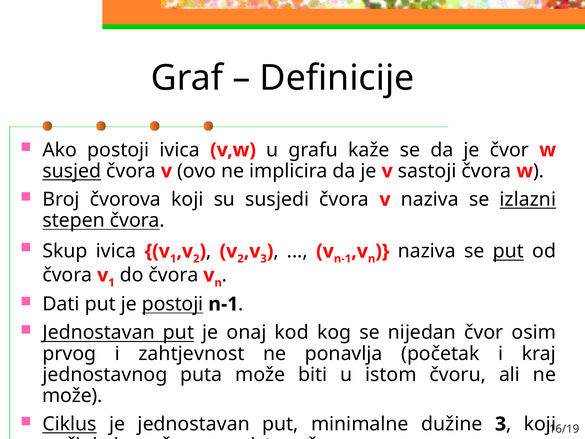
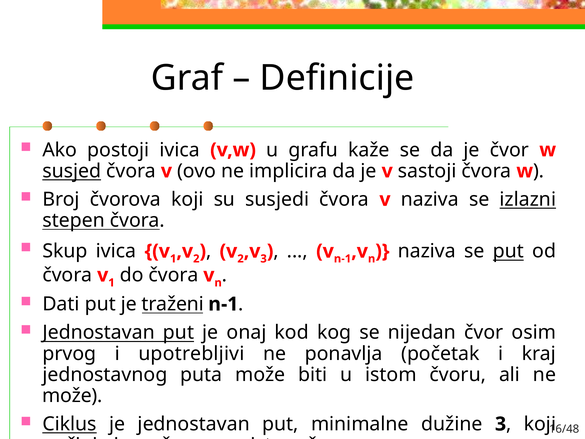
je postoji: postoji -> traženi (173, 304)
zahtjevnost: zahtjevnost -> upotrebljivi (191, 353)
16/19: 16/19 -> 16/48 (564, 429)
